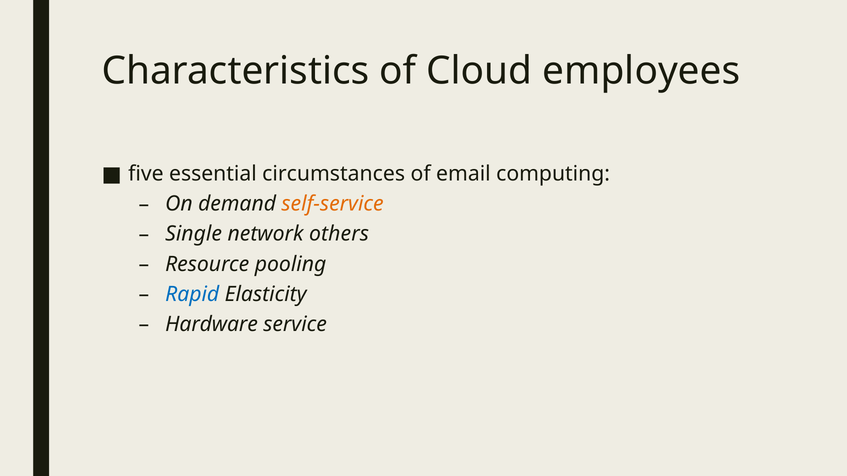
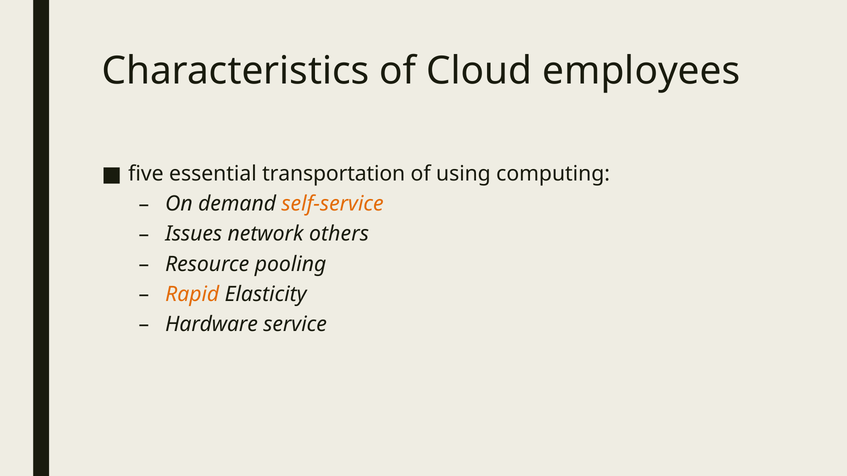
circumstances: circumstances -> transportation (334, 174)
email: email -> using (463, 174)
Single: Single -> Issues (194, 234)
Rapid colour: blue -> orange (192, 294)
